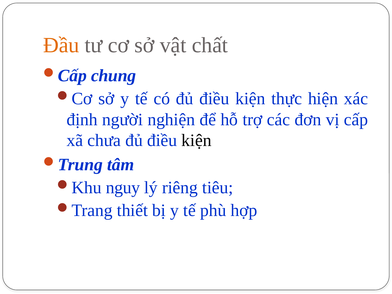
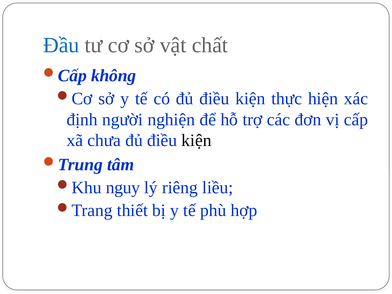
Đầu colour: orange -> blue (61, 45)
chung: chung -> không (114, 76)
tiêu: tiêu -> liều (218, 188)
